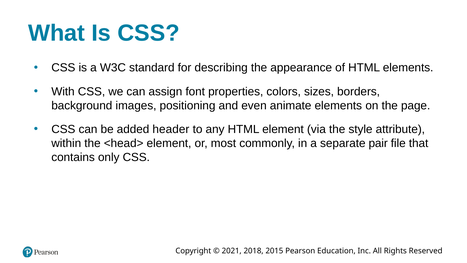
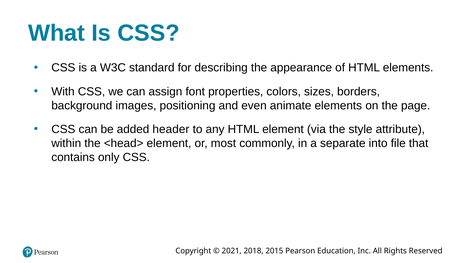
pair: pair -> into (378, 143)
